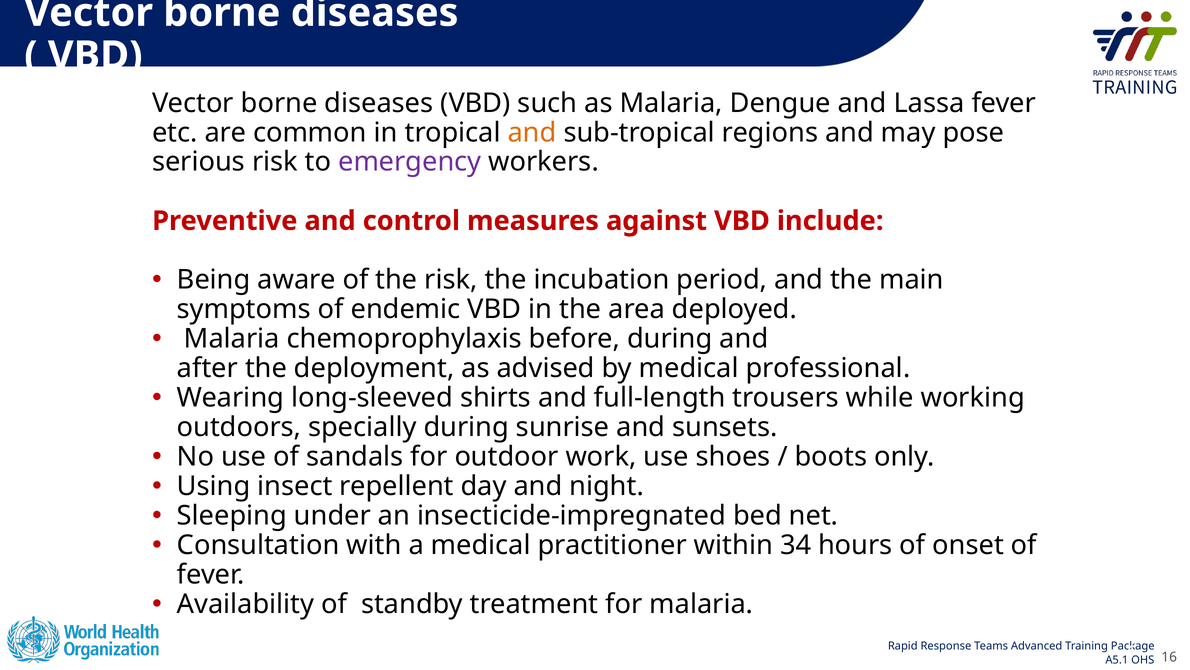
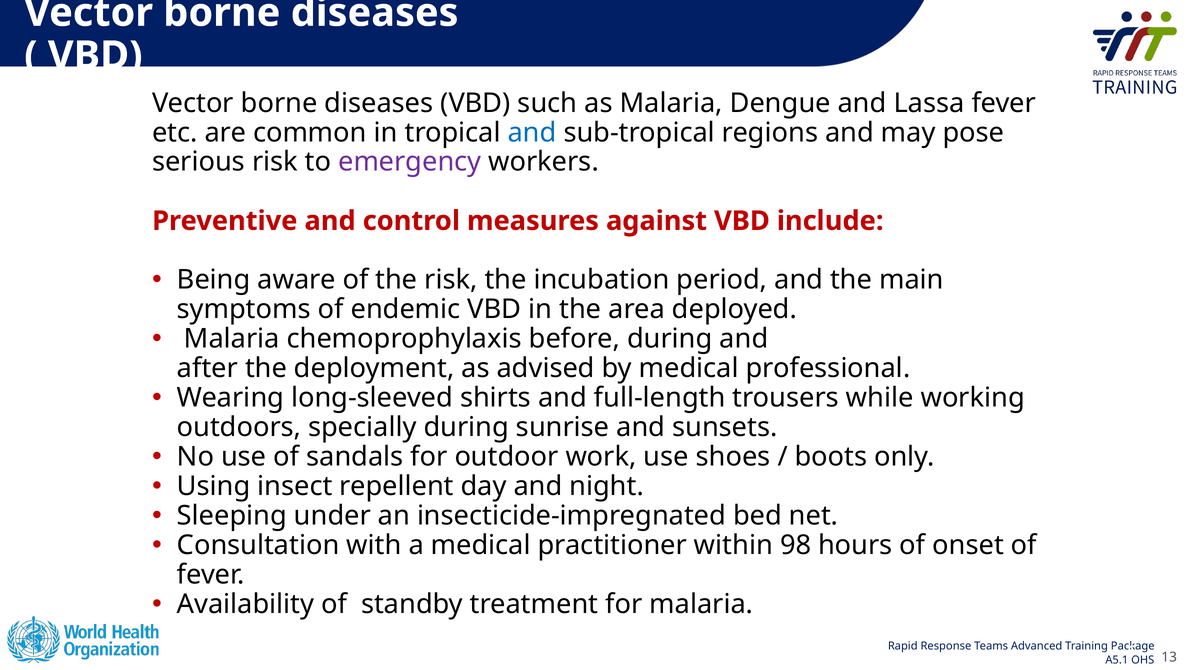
and colour: orange -> blue (532, 132)
34: 34 -> 98 (796, 545)
16: 16 -> 13 (1169, 656)
